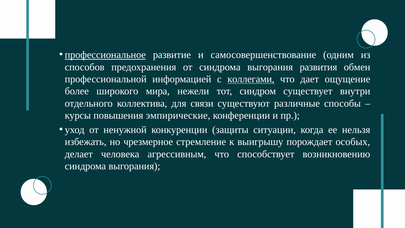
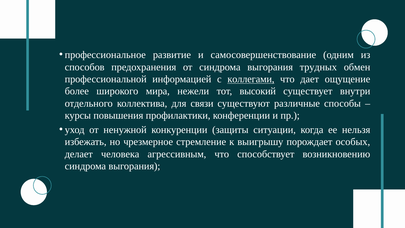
профессиональное underline: present -> none (105, 55)
развития: развития -> трудных (318, 67)
синдром: синдром -> высокий (258, 91)
эмпирические: эмпирические -> профилактики (178, 116)
